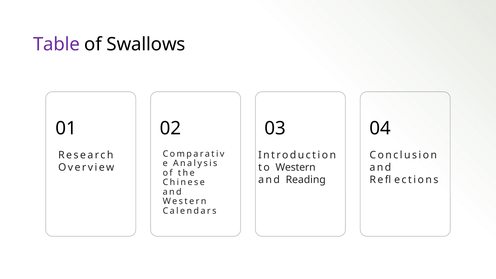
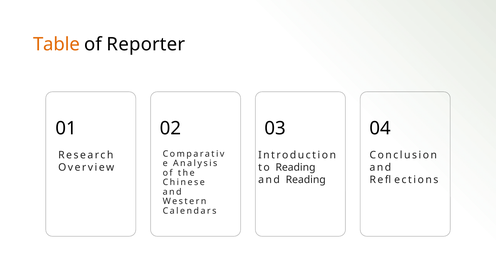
Table colour: purple -> orange (56, 44)
Swallows: Swallows -> Reporter (146, 44)
to Western: Western -> Reading (295, 167)
